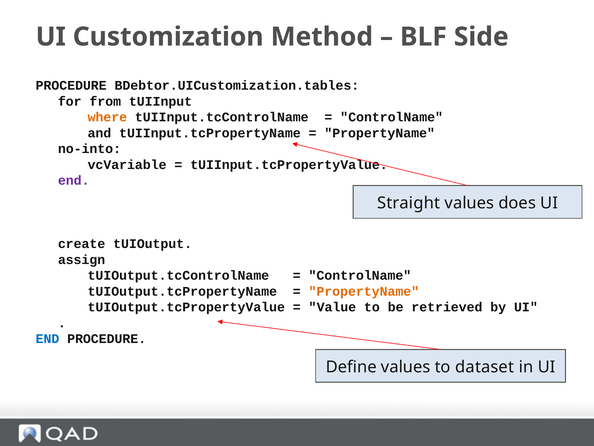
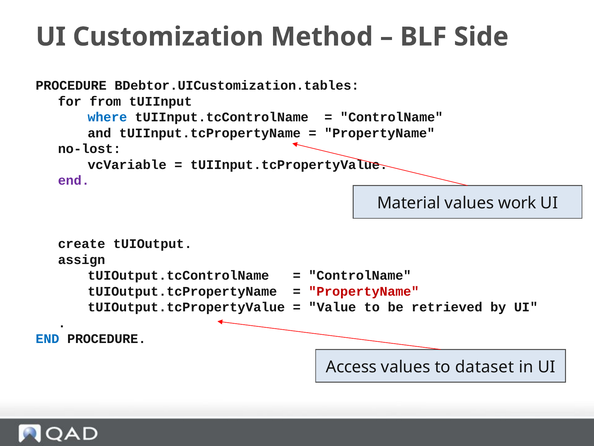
where colour: orange -> blue (107, 117)
no-into: no-into -> no-lost (89, 149)
Straight: Straight -> Material (409, 203)
does: does -> work (517, 203)
PropertyName colour: orange -> red (364, 291)
Define: Define -> Access (351, 367)
